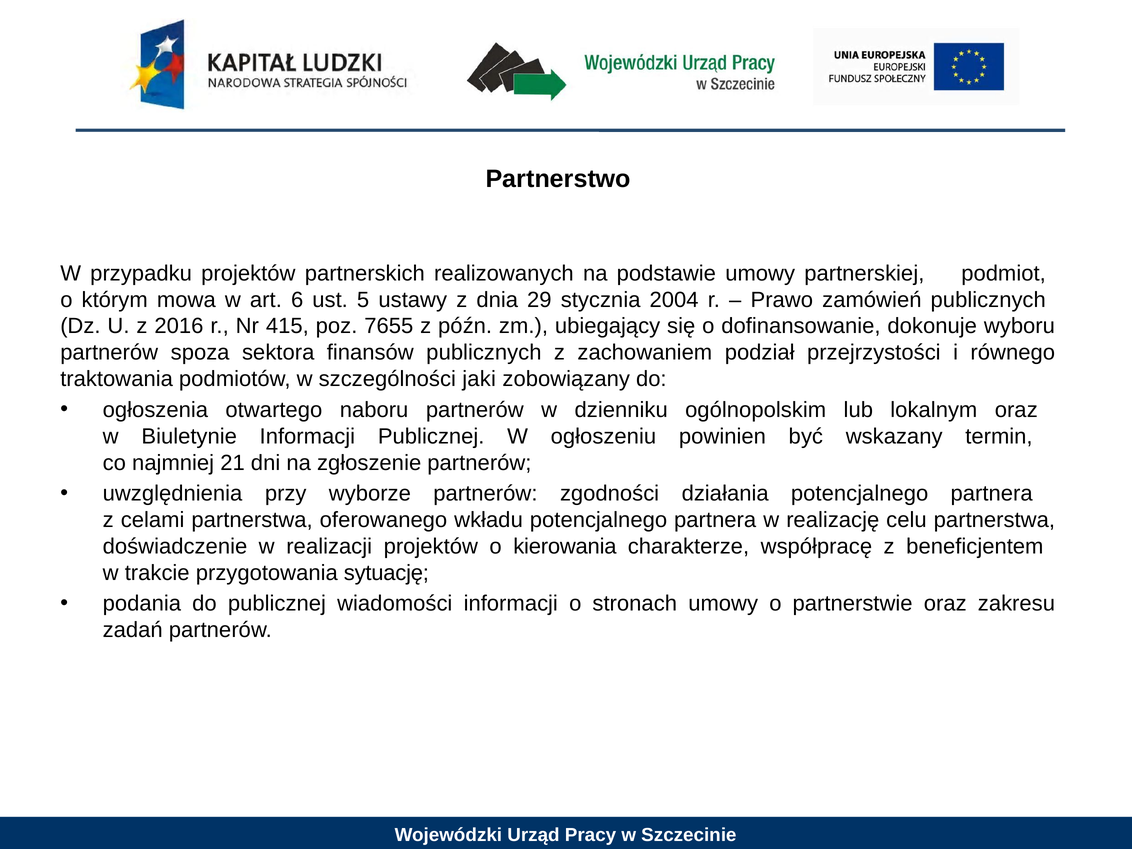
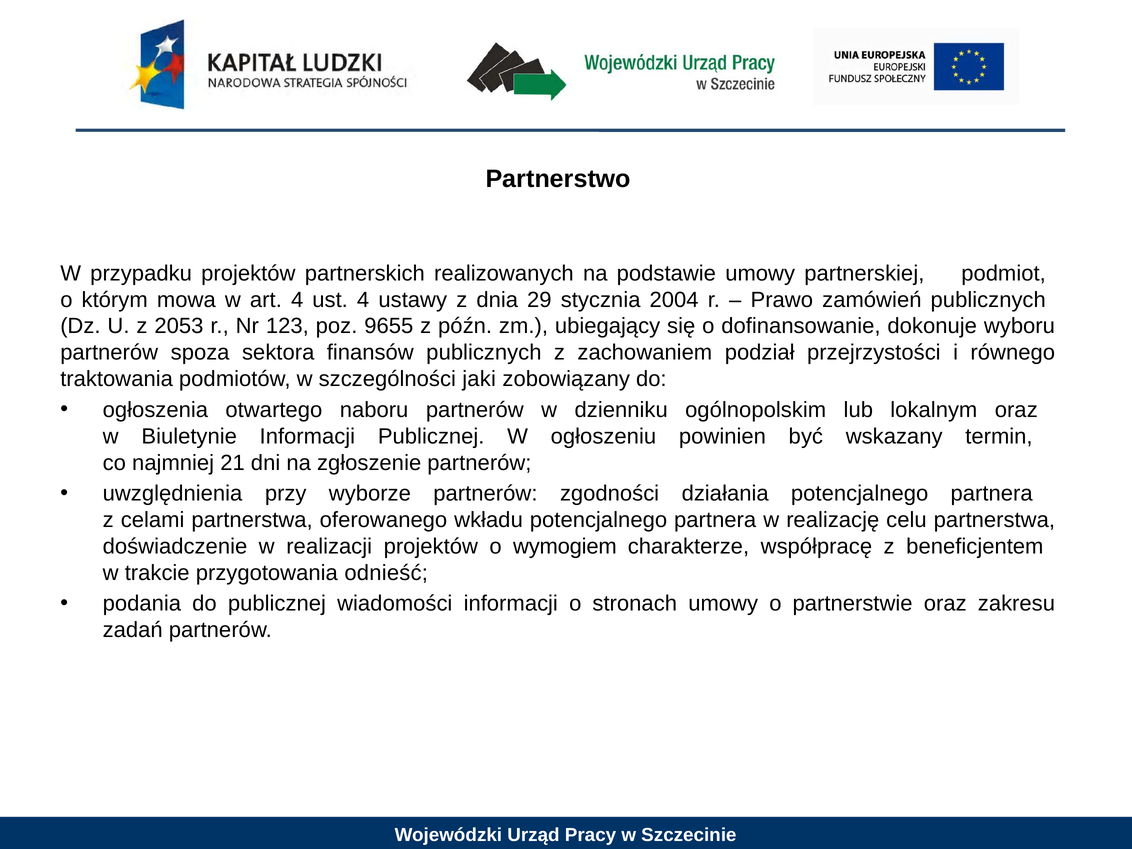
art 6: 6 -> 4 (297, 300)
ust 5: 5 -> 4 (363, 300)
2016: 2016 -> 2053 (179, 326)
415: 415 -> 123 (287, 326)
7655: 7655 -> 9655 (389, 326)
kierowania: kierowania -> wymogiem (565, 546)
sytuację: sytuację -> odnieść (386, 573)
